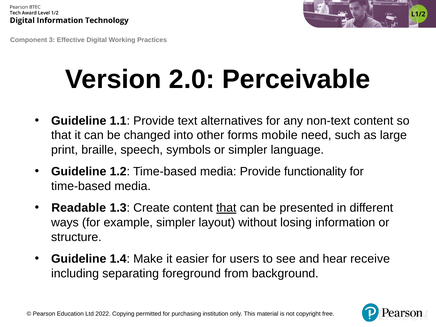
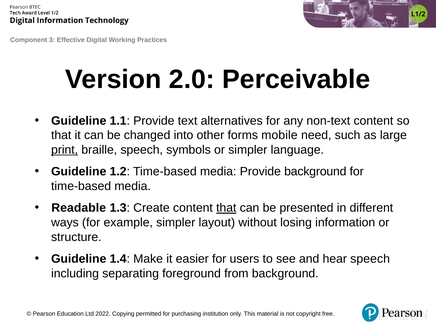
print underline: none -> present (65, 150)
Provide functionality: functionality -> background (315, 172)
hear receive: receive -> speech (370, 259)
